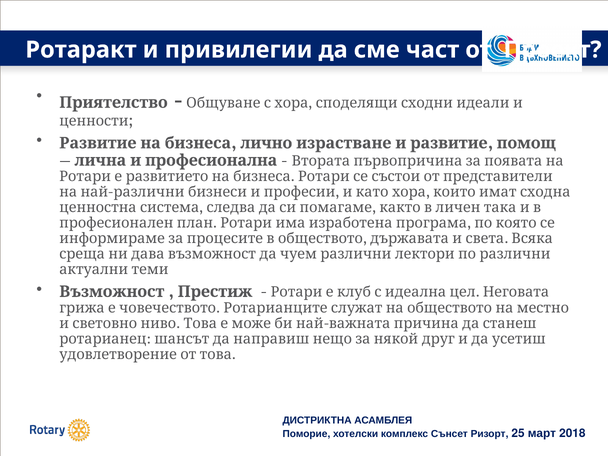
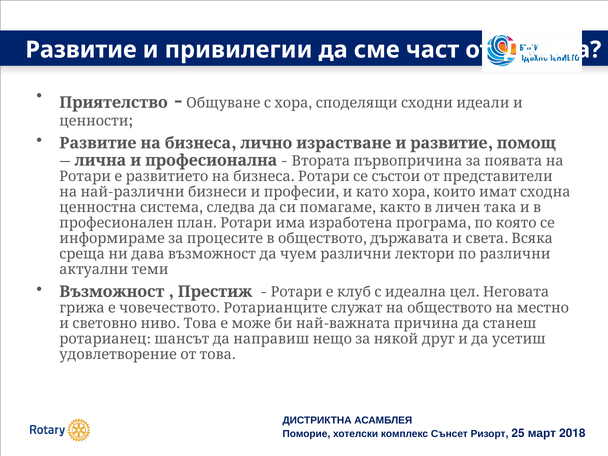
Ротаракт: Ротаракт -> Развитие (81, 50)
Проект: Проект -> Децата (553, 50)
